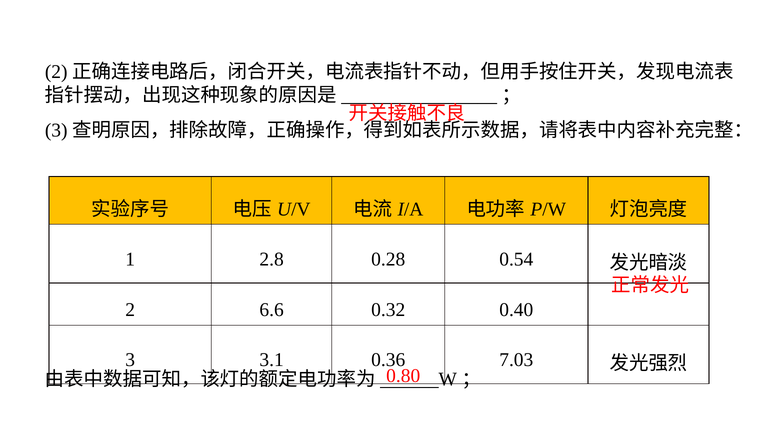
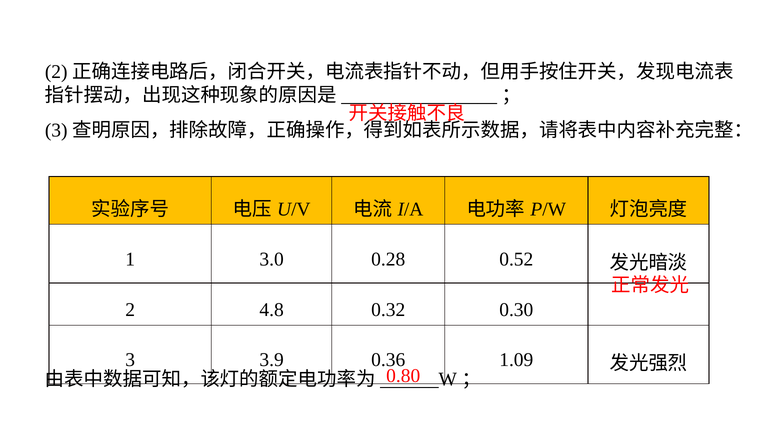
2.8: 2.8 -> 3.0 (272, 259)
0.54: 0.54 -> 0.52 (516, 259)
6.6: 6.6 -> 4.8 (272, 309)
0.40: 0.40 -> 0.30 (516, 309)
3.1: 3.1 -> 3.9 (272, 360)
7.03: 7.03 -> 1.09 (516, 360)
